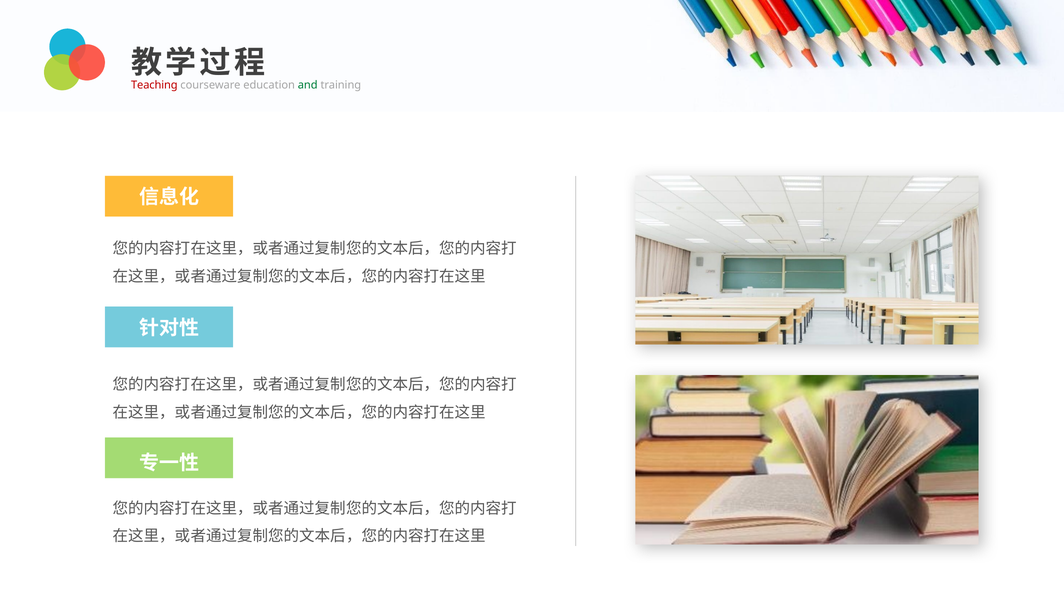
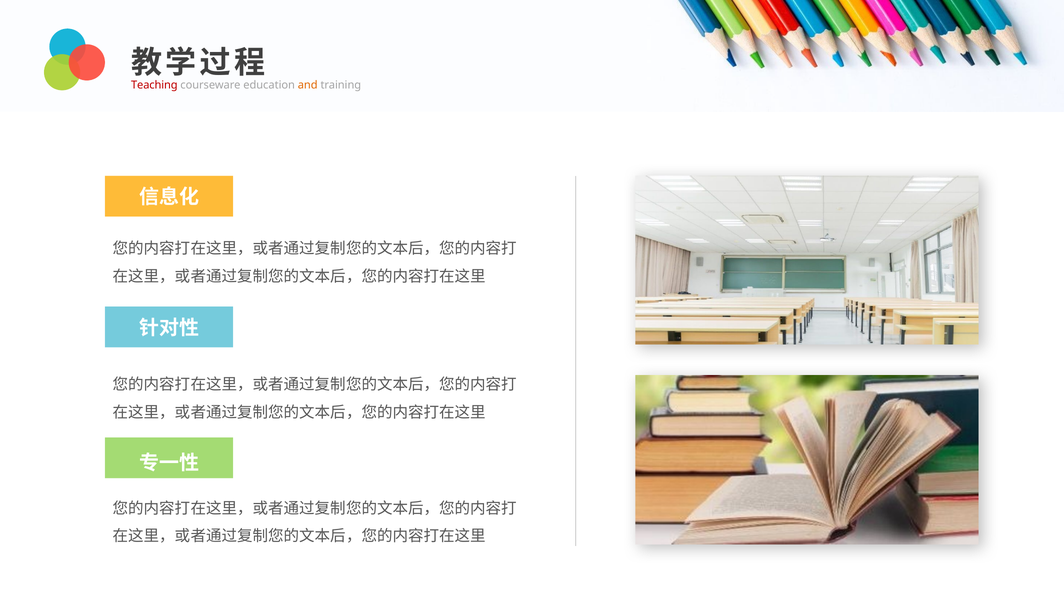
and colour: green -> orange (308, 85)
